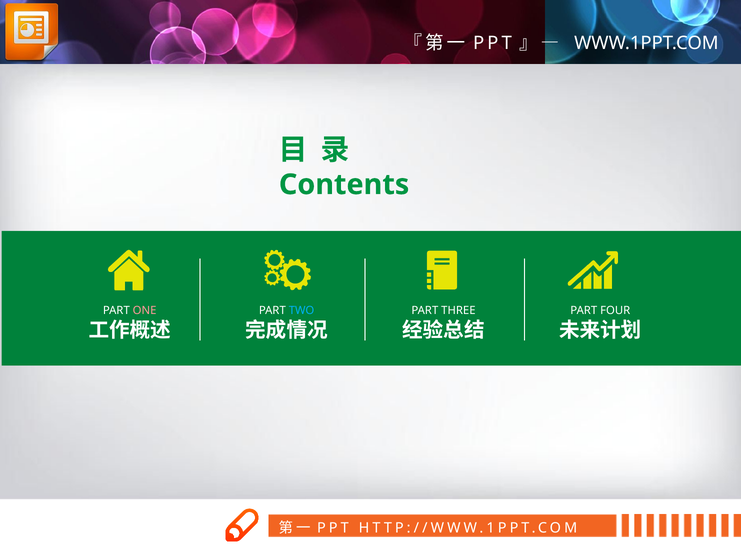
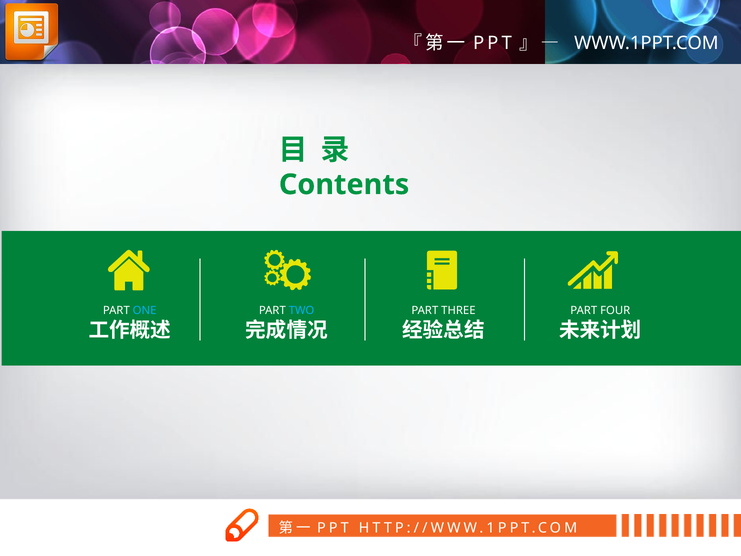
ONE colour: pink -> light blue (145, 310)
